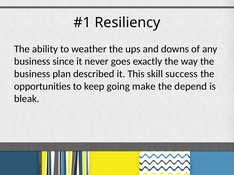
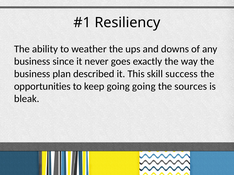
going make: make -> going (144, 87)
depend: depend -> sources (191, 87)
